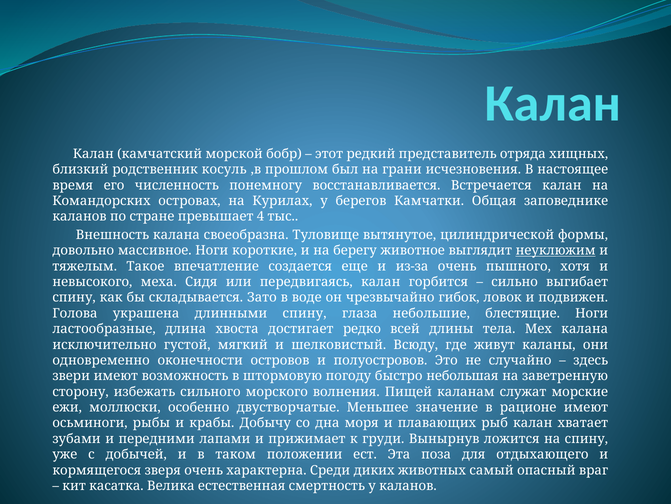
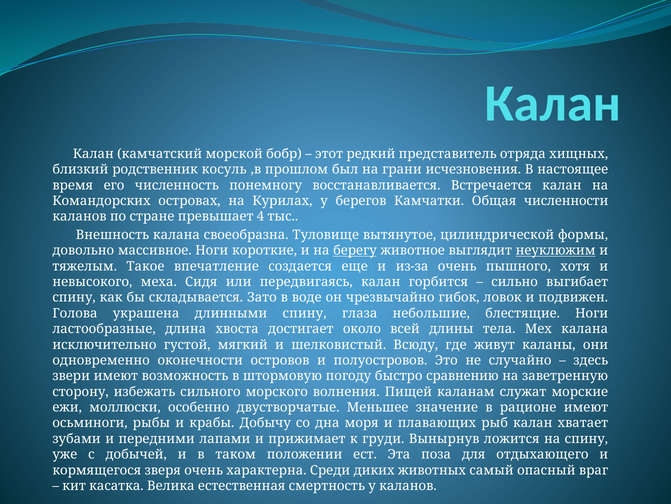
заповеднике: заповеднике -> численности (566, 201)
берегу underline: none -> present (355, 250)
редко: редко -> около (362, 329)
небольшая: небольшая -> сравнению (462, 376)
